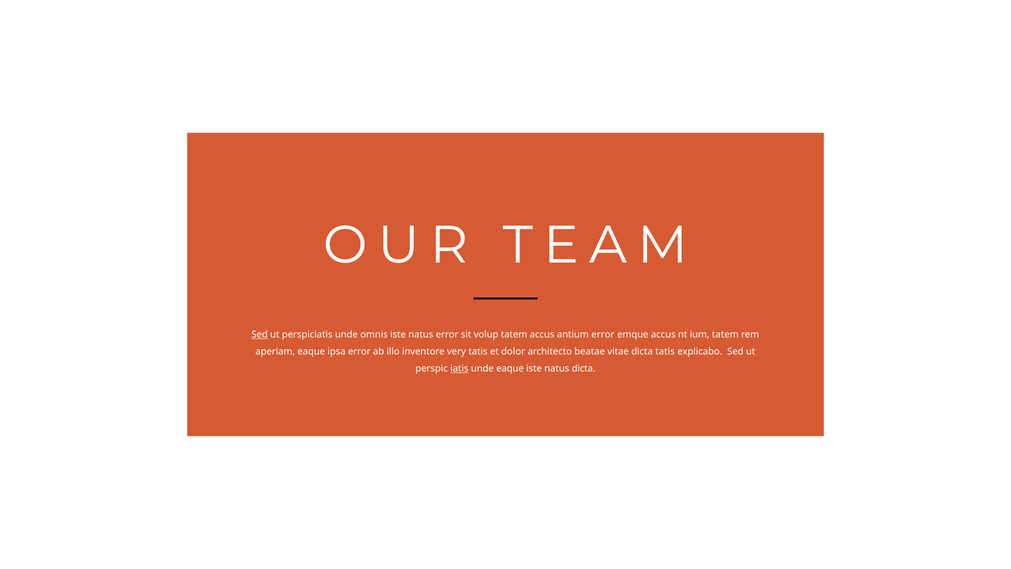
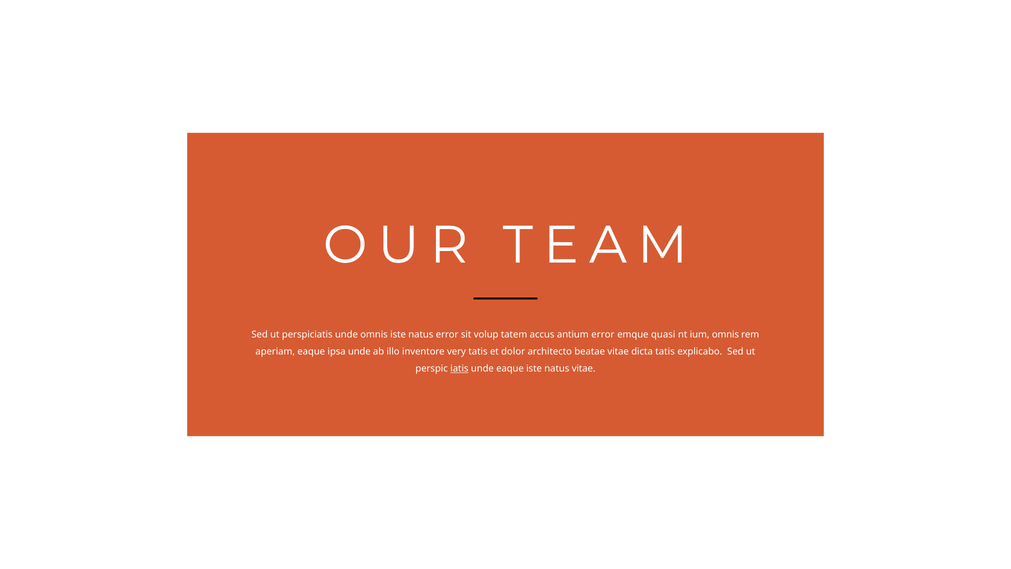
Sed underline: present -> none (260, 334)
emque accus: accus -> quasi (663, 334)
ium tatem: tatem -> omnis (725, 334)
ipsa error: error -> unde (359, 351)
natus dicta: dicta -> vitae (584, 368)
